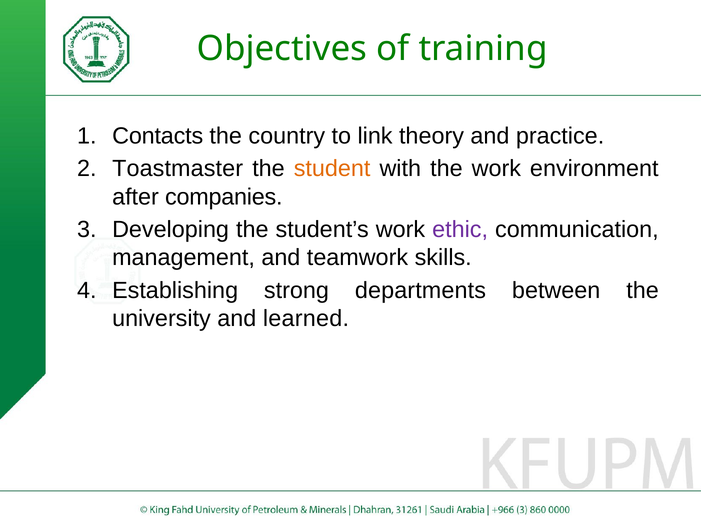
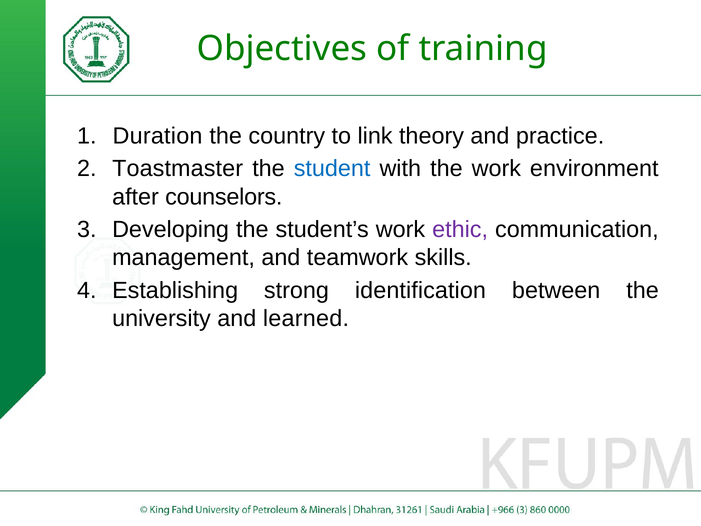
Contacts: Contacts -> Duration (158, 136)
student colour: orange -> blue (332, 169)
companies: companies -> counselors (224, 197)
departments: departments -> identification (420, 290)
